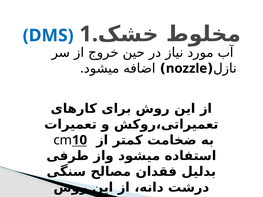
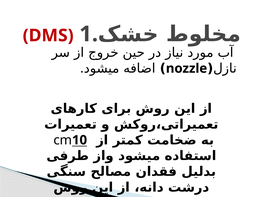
DMS colour: blue -> red (48, 36)
